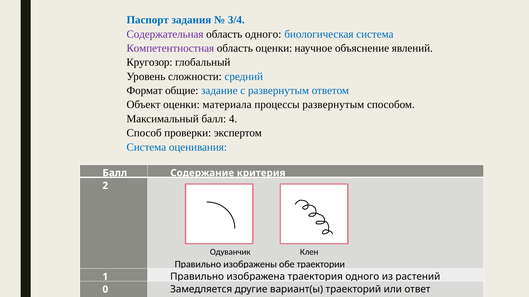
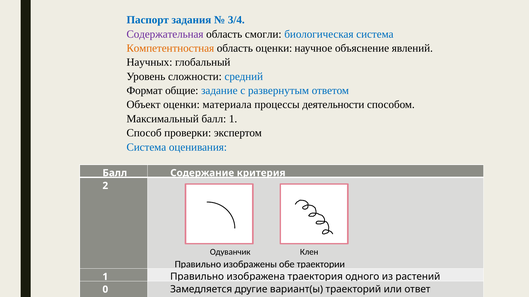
область одного: одного -> смогли (263, 34)
Компетентностная colour: purple -> orange (170, 48)
Кругозор: Кругозор -> Научных (149, 62)
процессы развернутым: развернутым -> деятельности (333, 105)
балл 4: 4 -> 1 (233, 119)
